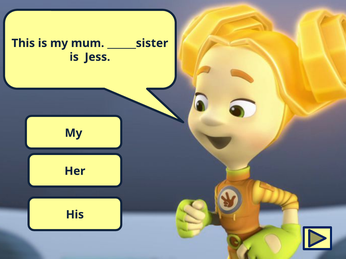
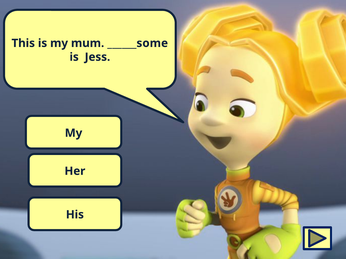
______sister: ______sister -> ______some (138, 43)
